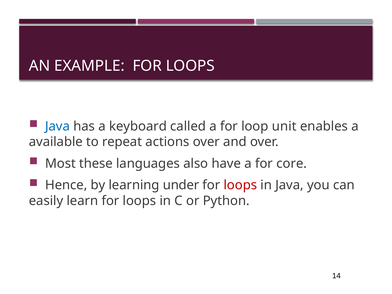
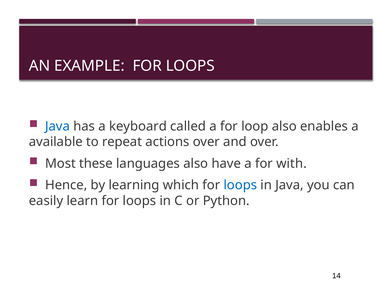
loop unit: unit -> also (284, 126)
core: core -> with (292, 163)
under: under -> which (181, 185)
loops colour: red -> blue (240, 185)
